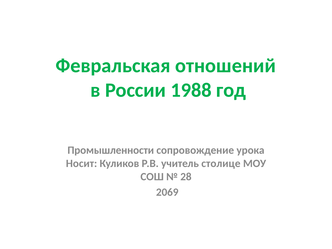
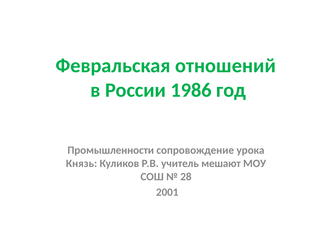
1988: 1988 -> 1986 (191, 90)
Носит: Носит -> Князь (82, 163)
столице: столице -> мешают (221, 163)
2069: 2069 -> 2001 (167, 192)
